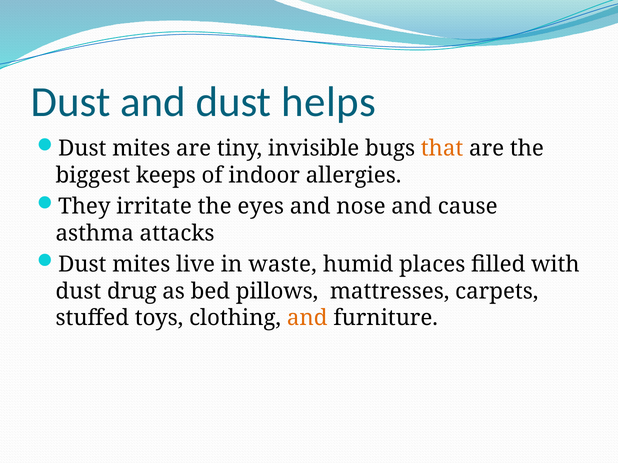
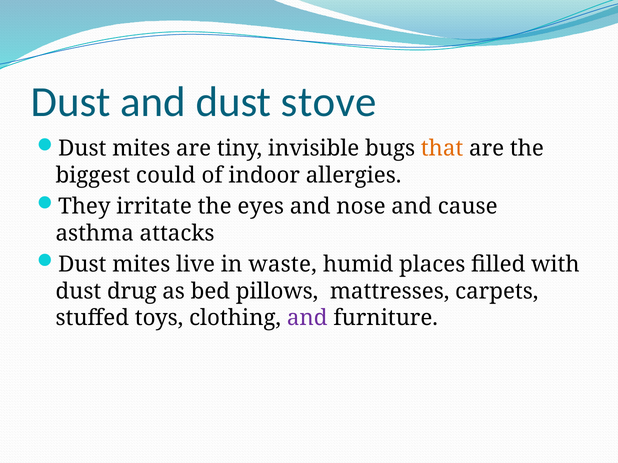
helps: helps -> stove (329, 102)
keeps: keeps -> could (166, 176)
and colour: orange -> purple (307, 318)
